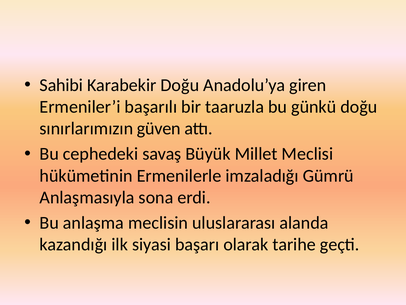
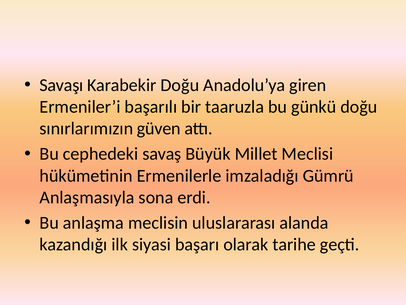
Sahibi: Sahibi -> Savaşı (61, 85)
